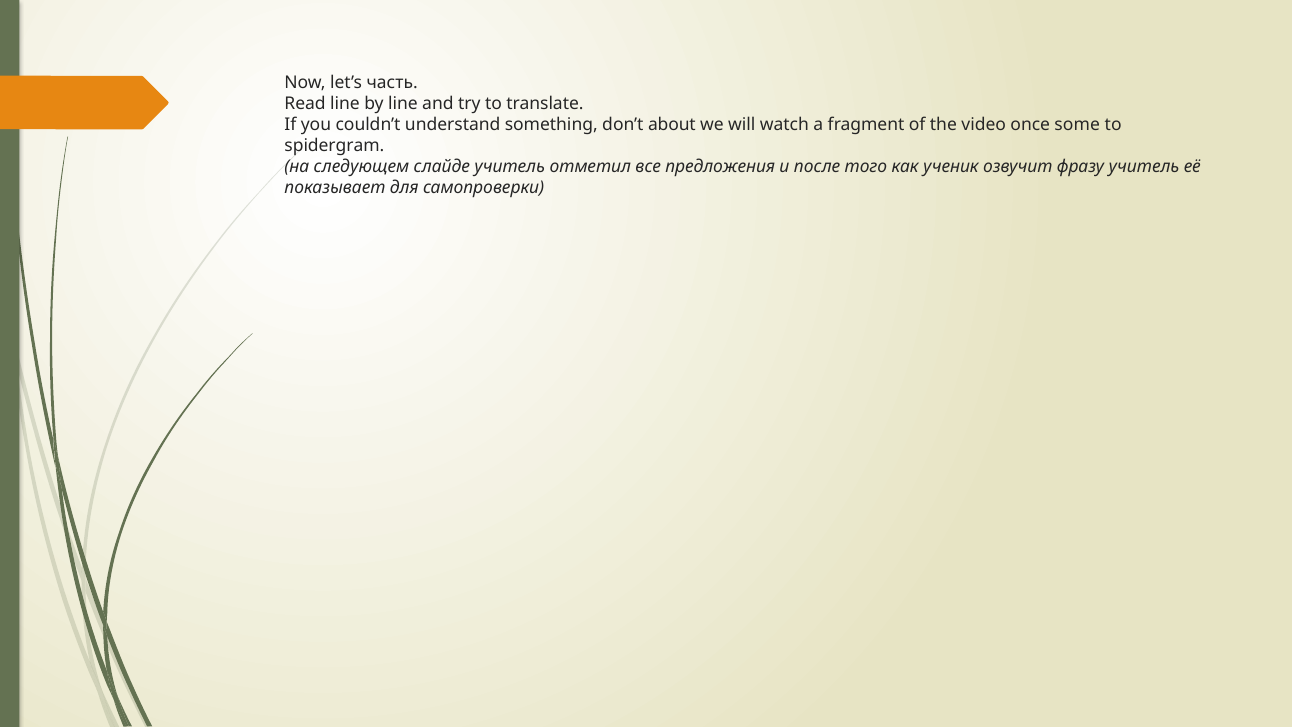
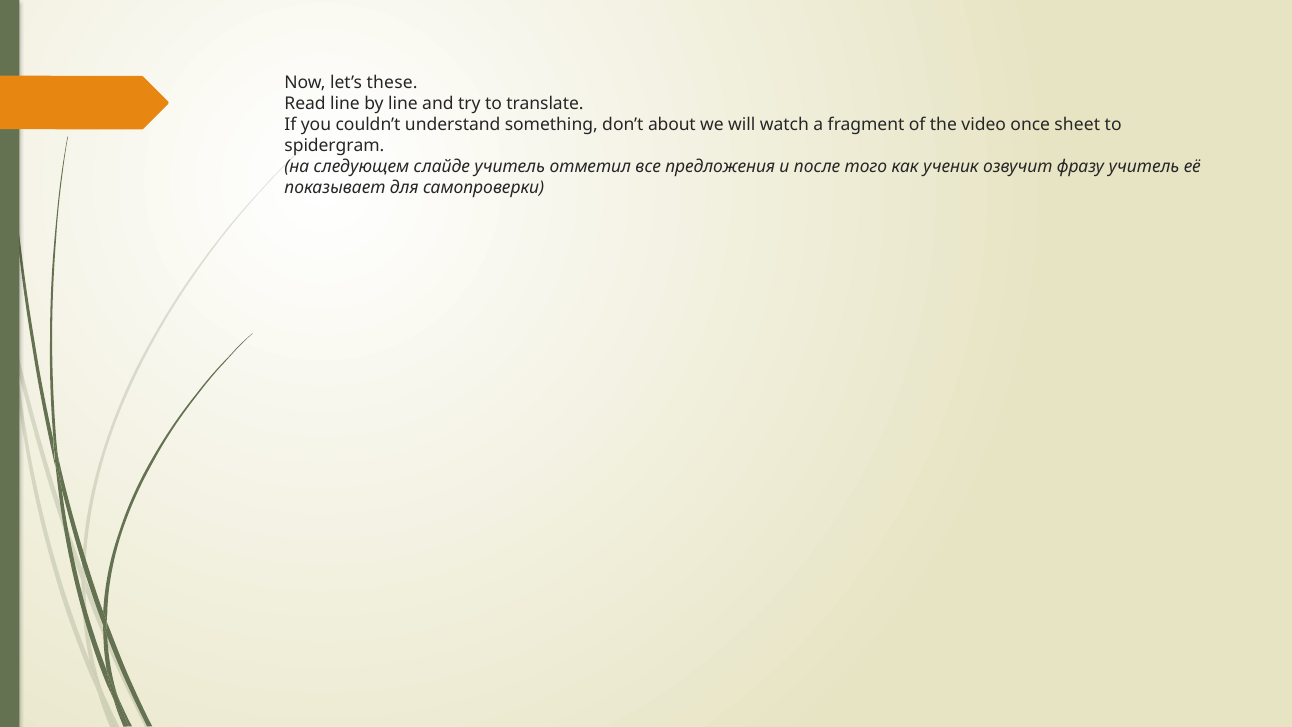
часть: часть -> these (392, 83)
some: some -> sheet (1077, 125)
